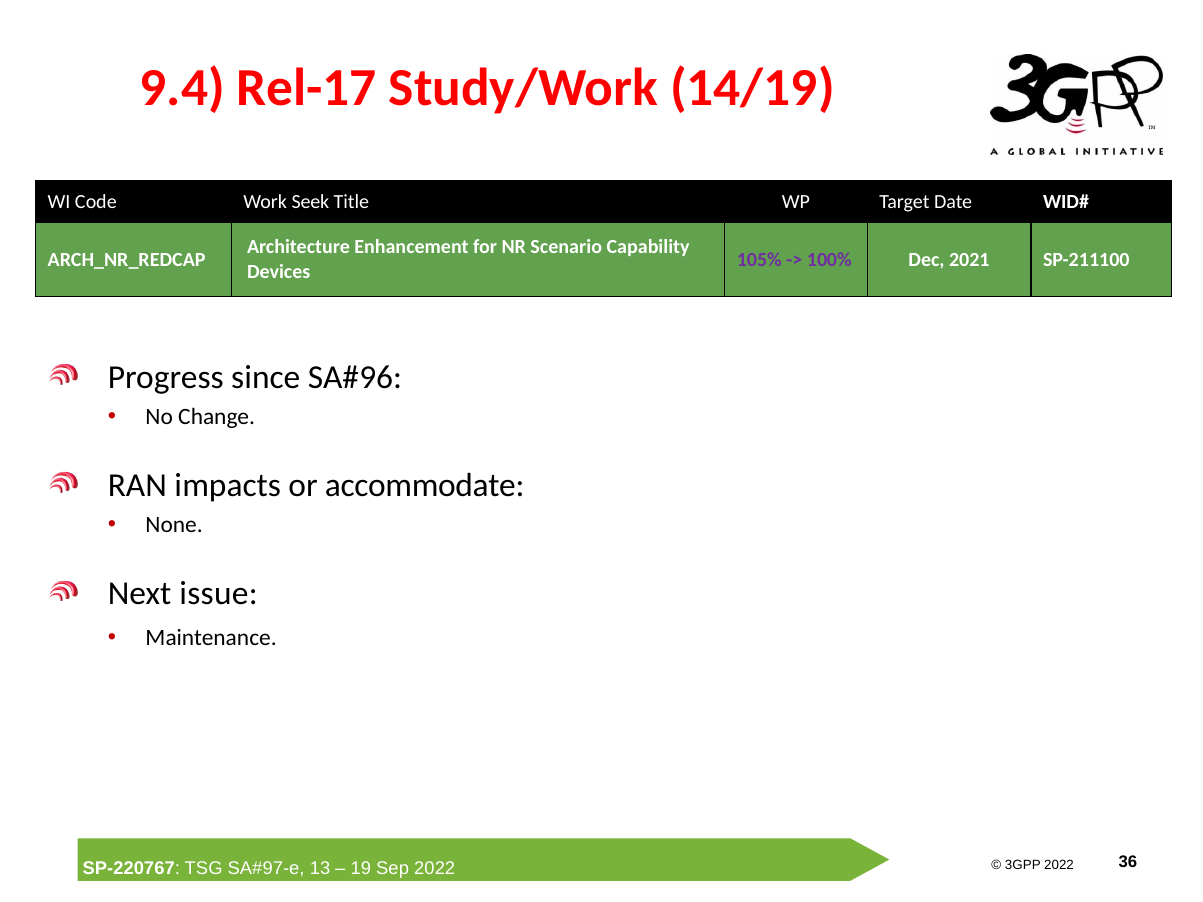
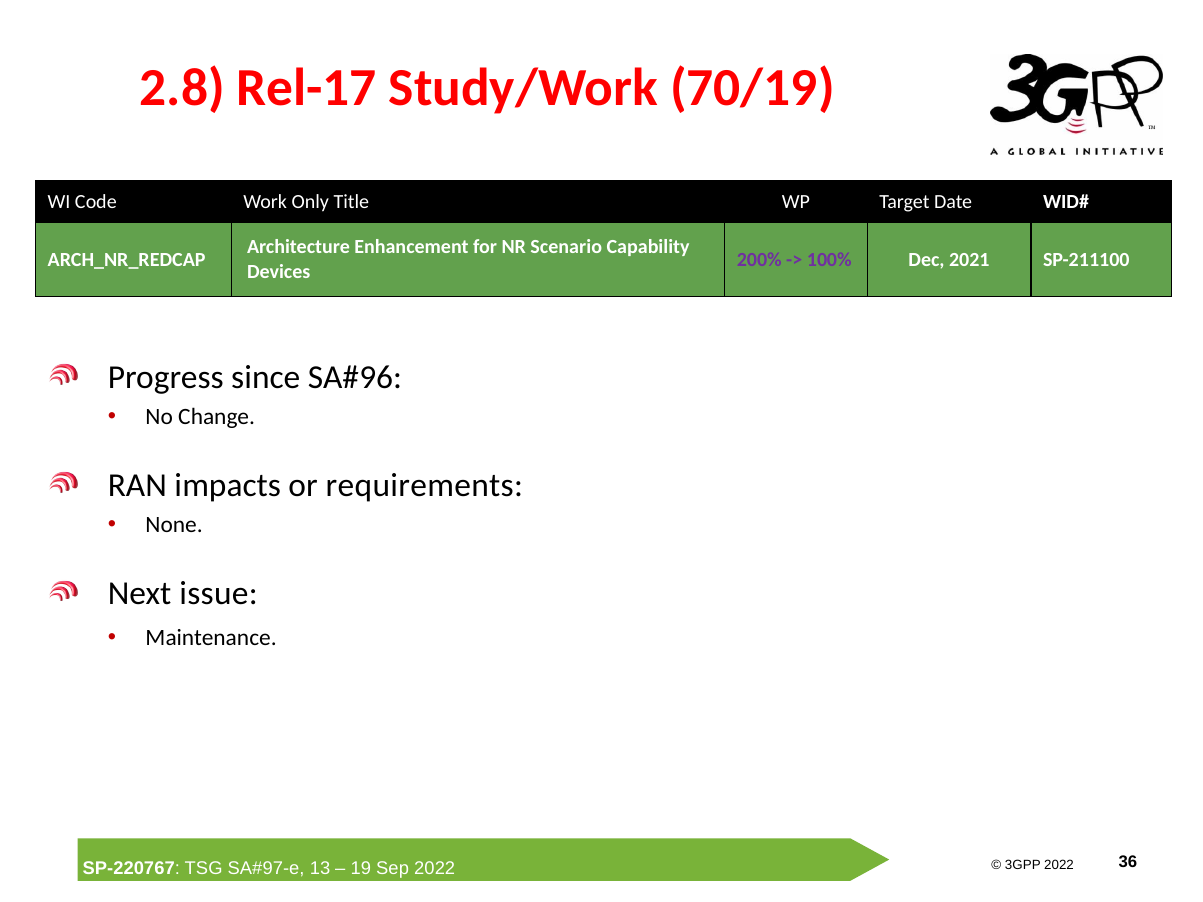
9.4: 9.4 -> 2.8 (182, 87)
14/19: 14/19 -> 70/19 (752, 87)
Seek: Seek -> Only (310, 202)
105%: 105% -> 200% (759, 260)
accommodate: accommodate -> requirements (424, 485)
